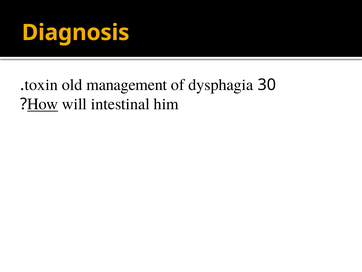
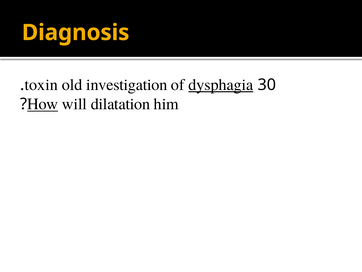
management: management -> investigation (127, 85)
dysphagia underline: none -> present (221, 85)
intestinal: intestinal -> dilatation (120, 104)
